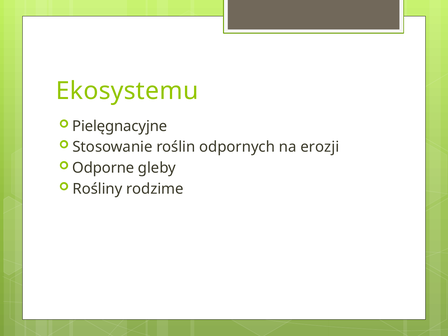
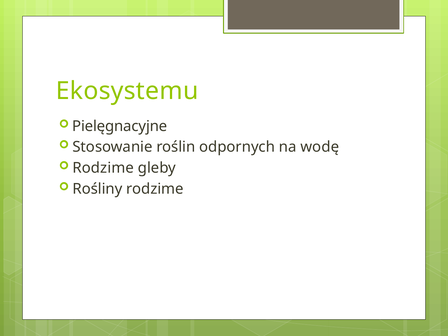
erozji: erozji -> wodę (320, 147)
Odporne: Odporne -> Rodzime (103, 168)
